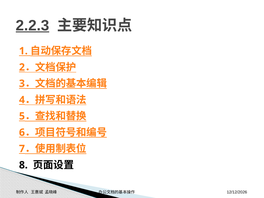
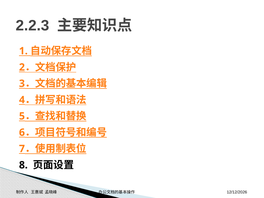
2.2.3 underline: present -> none (33, 25)
